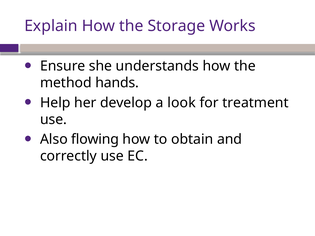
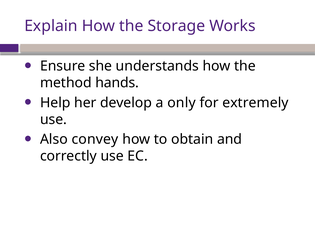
look: look -> only (182, 103)
treatment: treatment -> extremely (255, 103)
flowing: flowing -> convey (95, 139)
